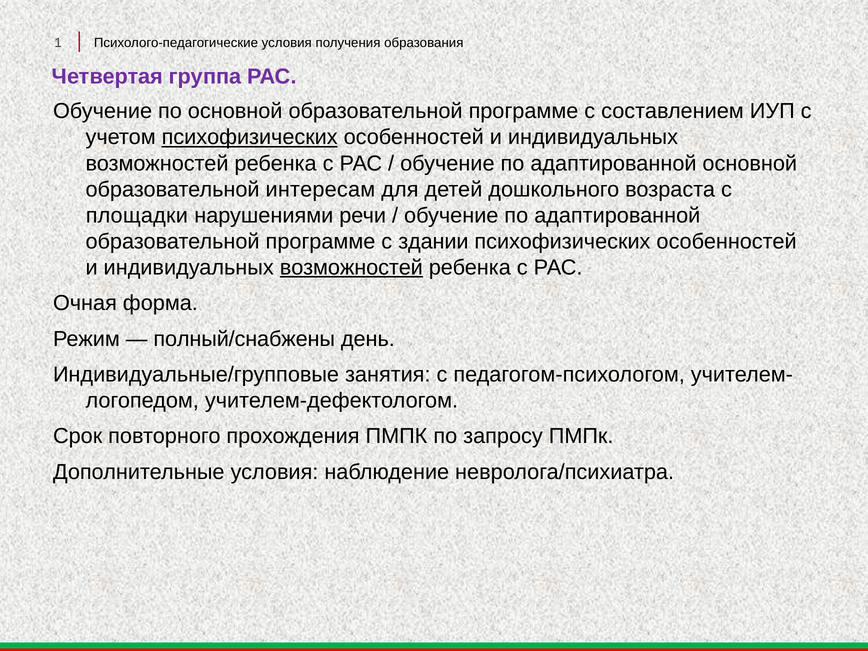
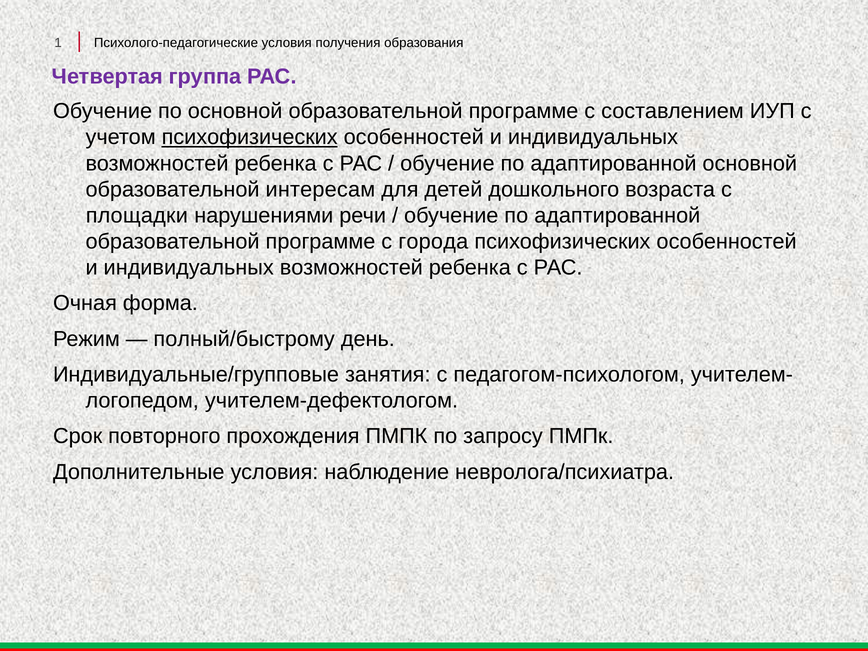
здании: здании -> города (433, 241)
возможностей underline: present -> none (351, 268)
полный/снабжены: полный/снабжены -> полный/быстрому (244, 339)
